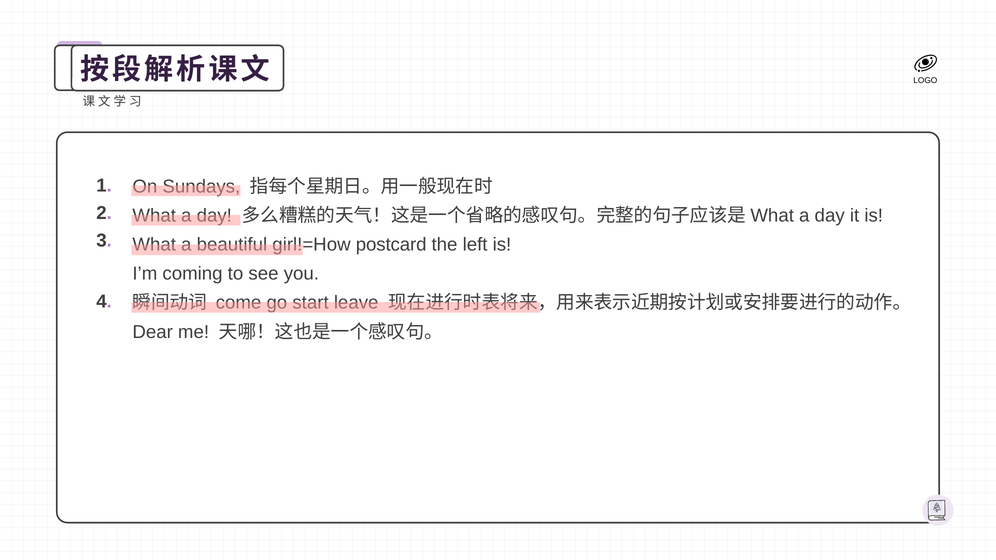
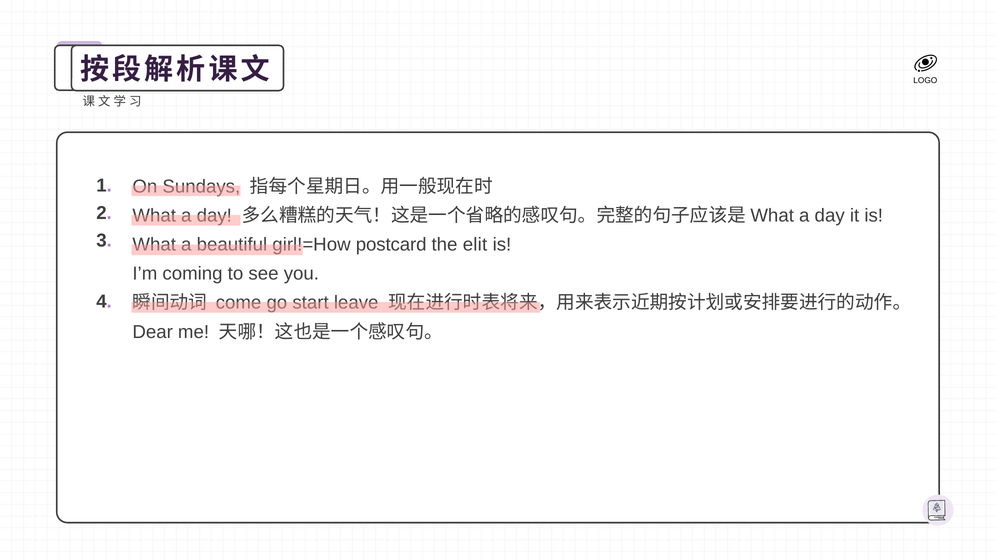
left: left -> elit (475, 245)
